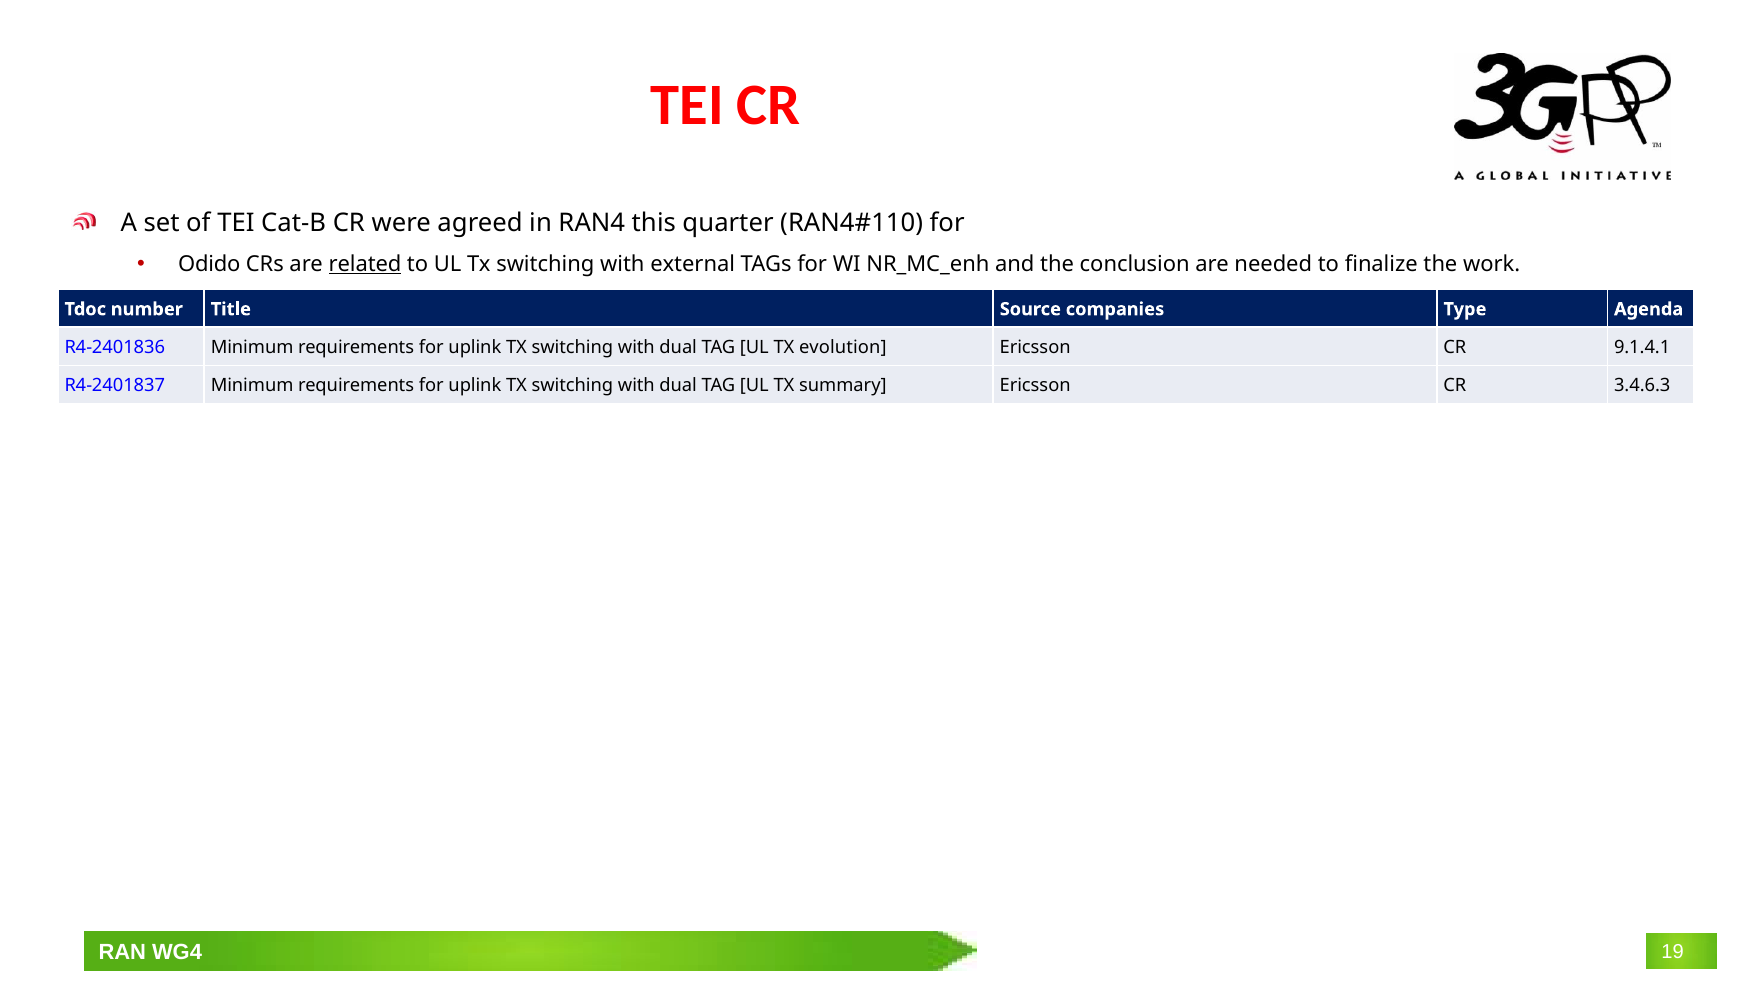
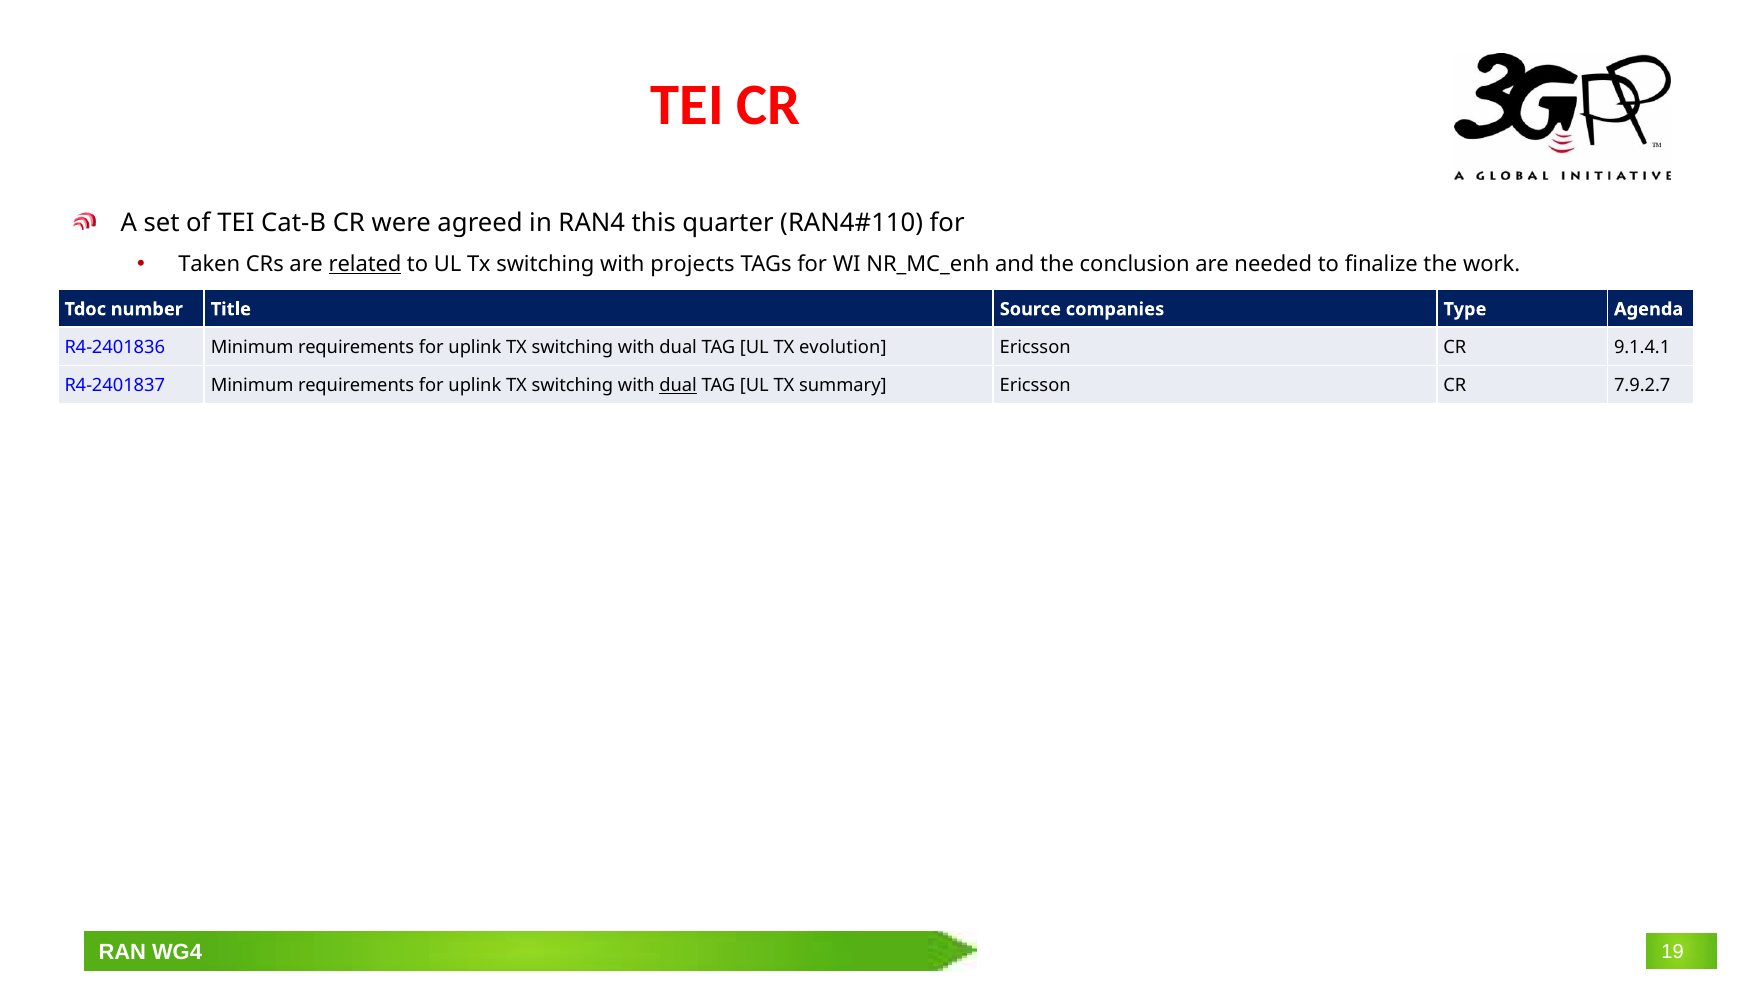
Odido: Odido -> Taken (209, 264)
external: external -> projects (693, 264)
dual underline: none -> present (678, 385)
3.4.6.3: 3.4.6.3 -> 7.9.2.7 (1642, 385)
